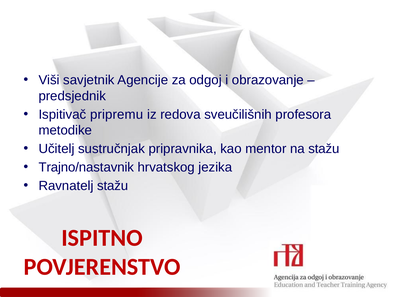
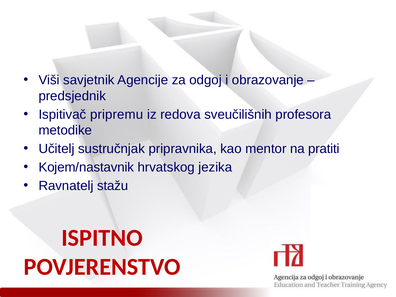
na stažu: stažu -> pratiti (324, 149)
Trajno/nastavnik: Trajno/nastavnik -> Kojem/nastavnik (86, 167)
